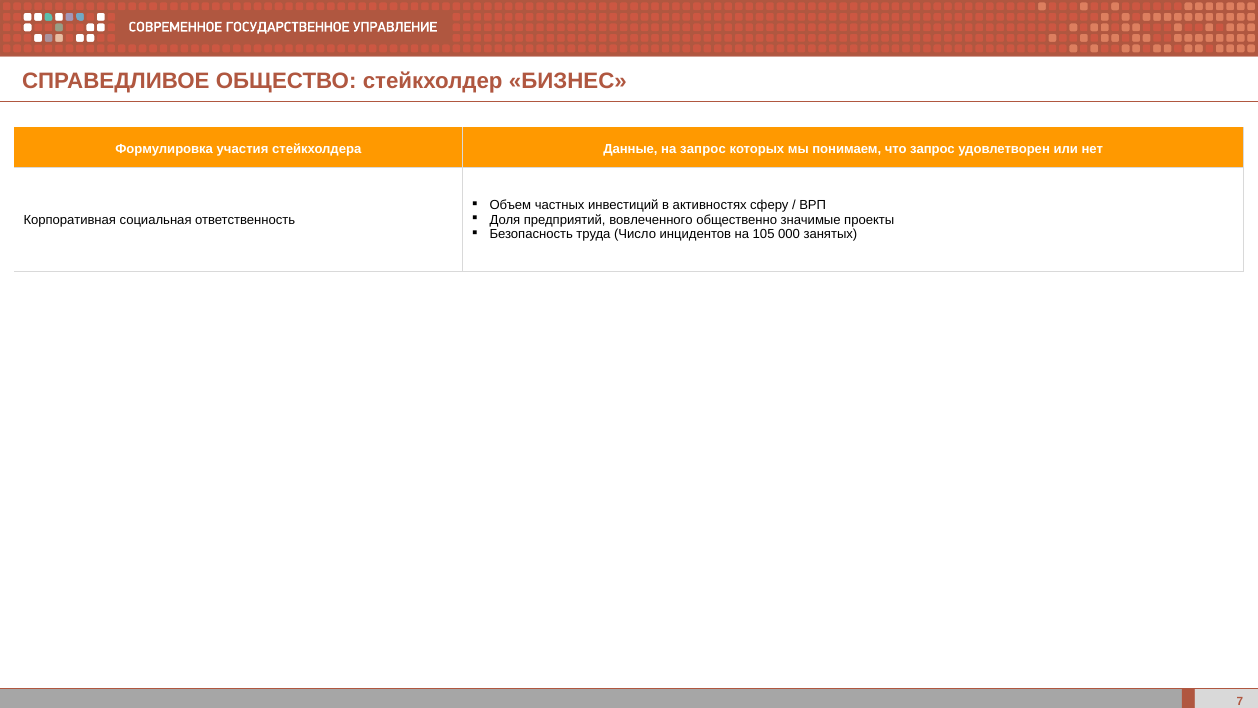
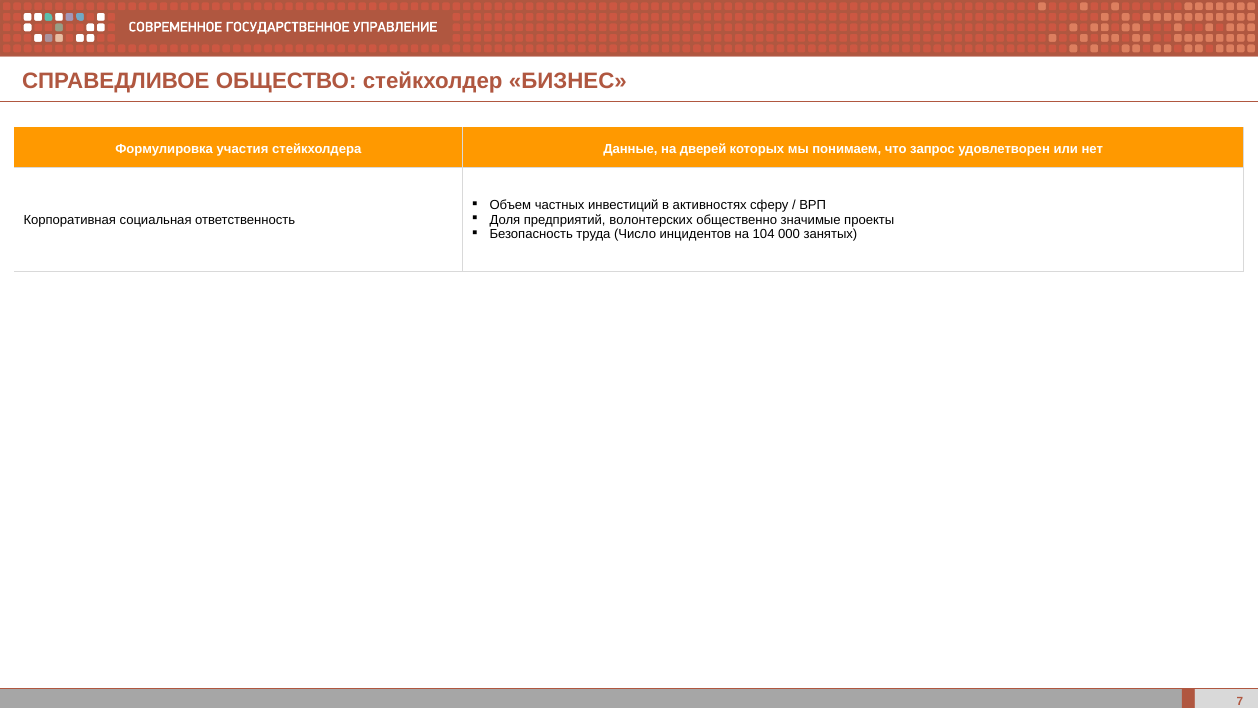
на запрос: запрос -> дверей (703, 149)
вовлеченного: вовлеченного -> волонтерских (651, 220)
105: 105 -> 104 (764, 234)
